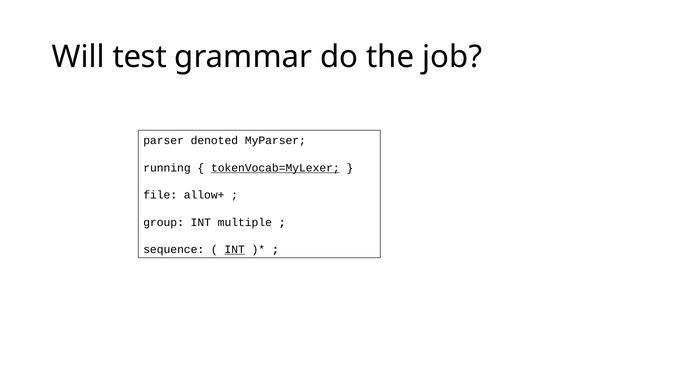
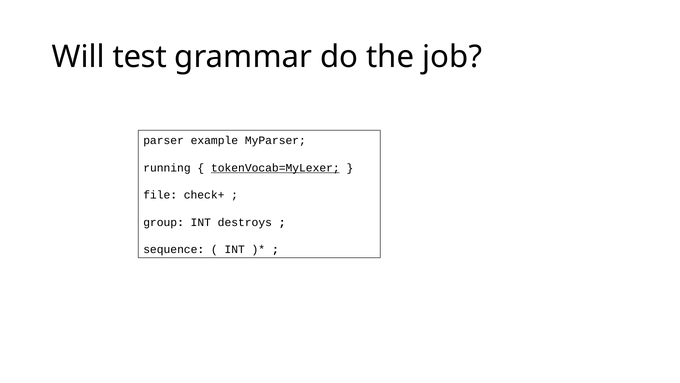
denoted: denoted -> example (214, 140)
allow+: allow+ -> check+ (204, 195)
multiple: multiple -> destroys (245, 222)
INT underline: present -> none (235, 249)
